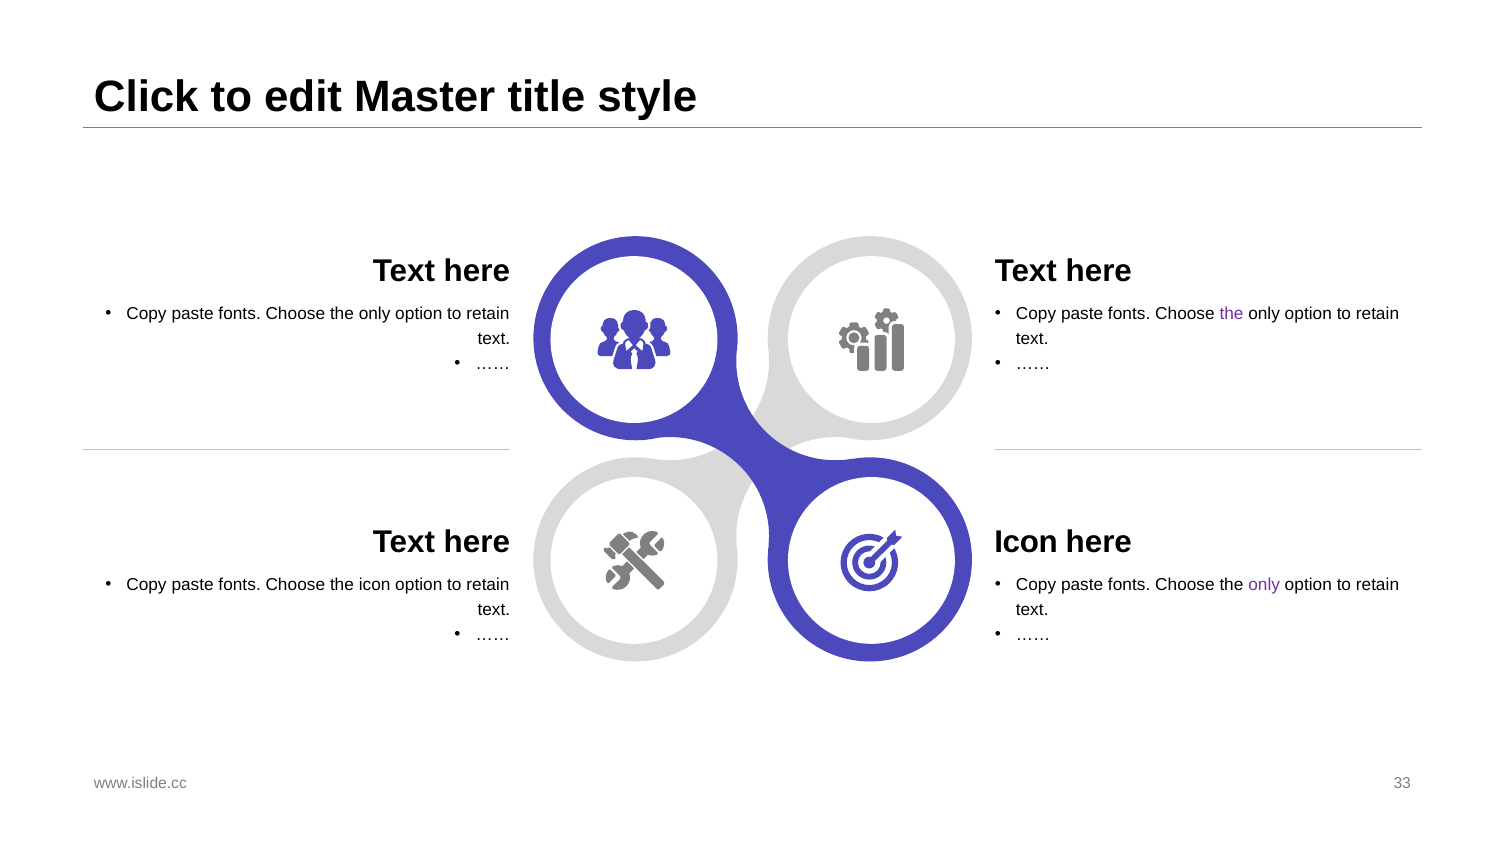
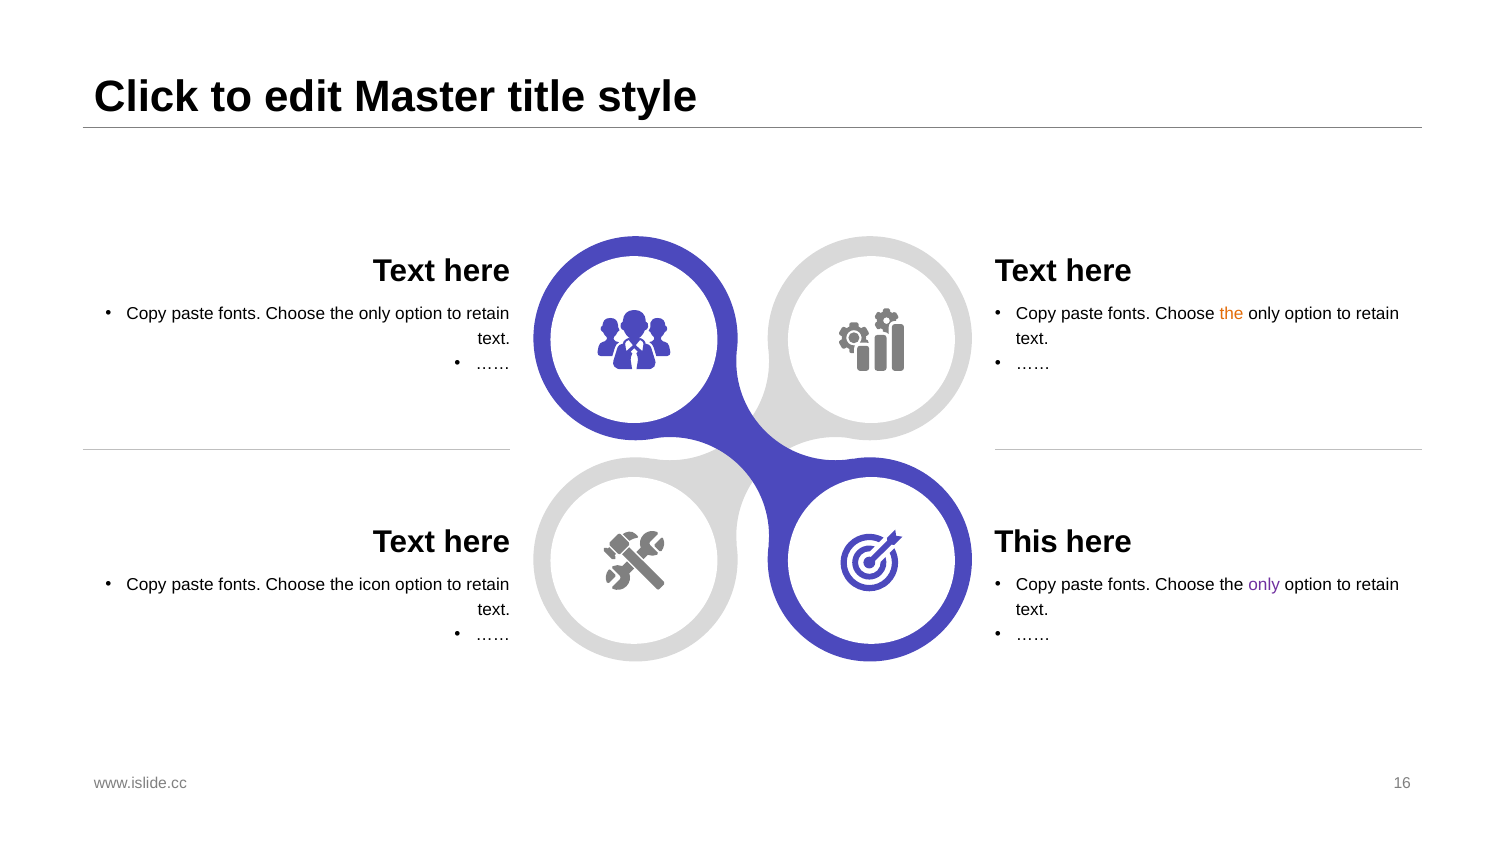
the colour: purple -> orange (1231, 314)
Icon: Icon -> This (1026, 543)
33: 33 -> 16 (1402, 784)
